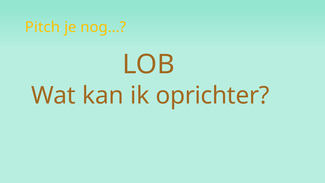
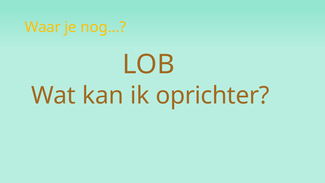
Pitch: Pitch -> Waar (43, 27)
